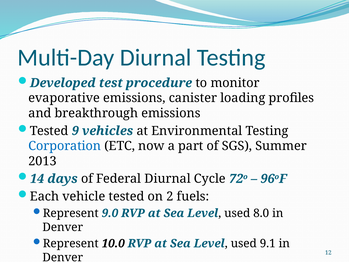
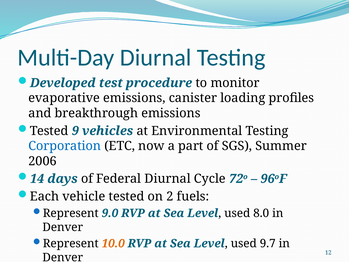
2013: 2013 -> 2006 (43, 161)
10.0 colour: black -> orange (113, 243)
9.1: 9.1 -> 9.7 (268, 243)
